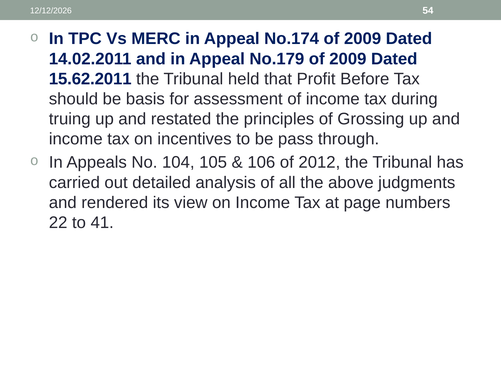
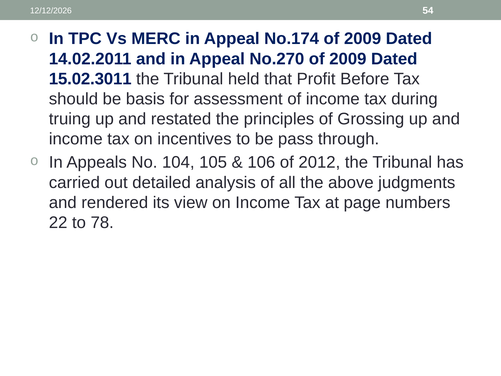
No.179: No.179 -> No.270 (277, 59)
15.62.2011: 15.62.2011 -> 15.02.3011 (90, 79)
41: 41 -> 78 (102, 222)
